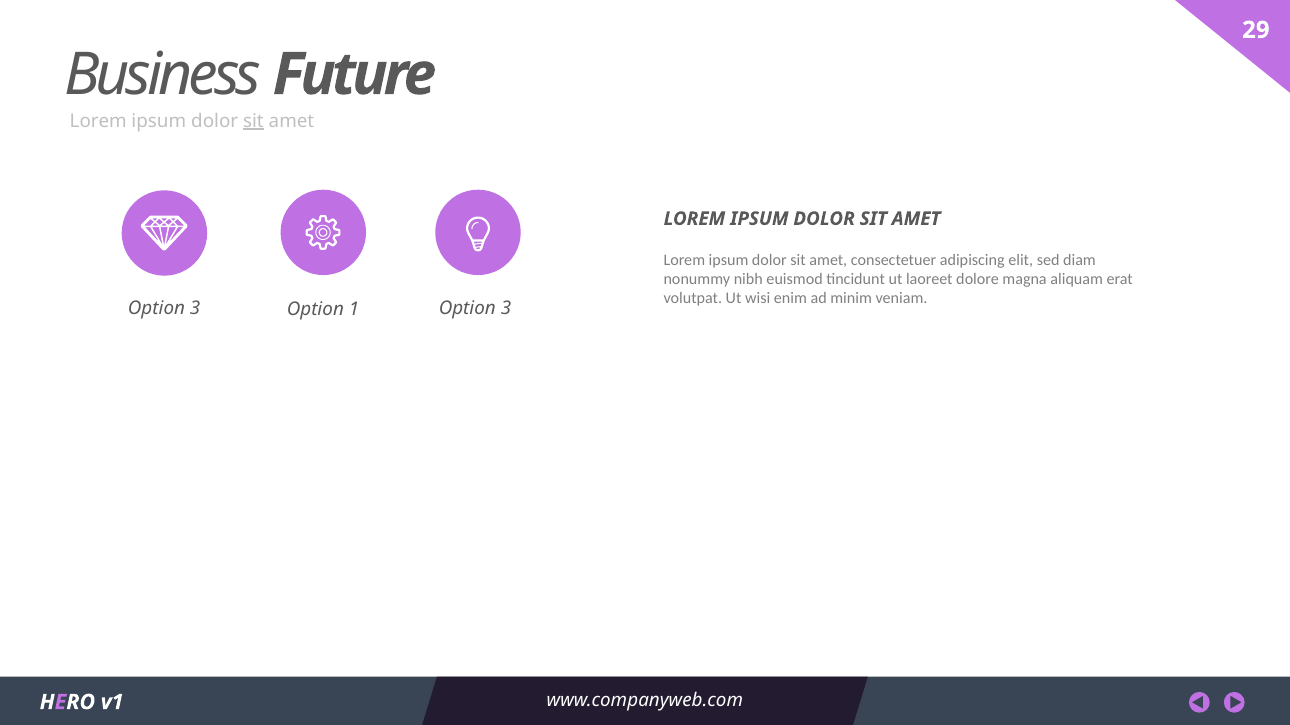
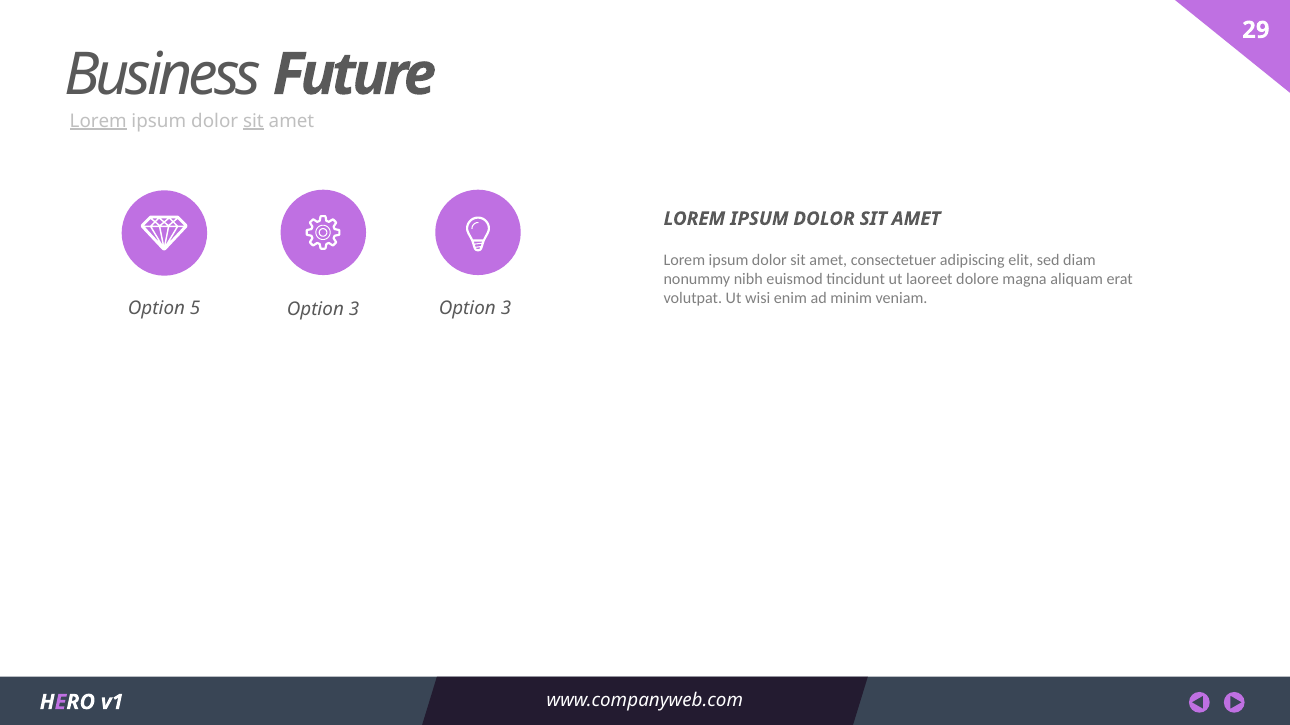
Lorem underline: none -> present (98, 121)
3: 3 -> 5 (195, 309)
1: 1 -> 3 (354, 310)
